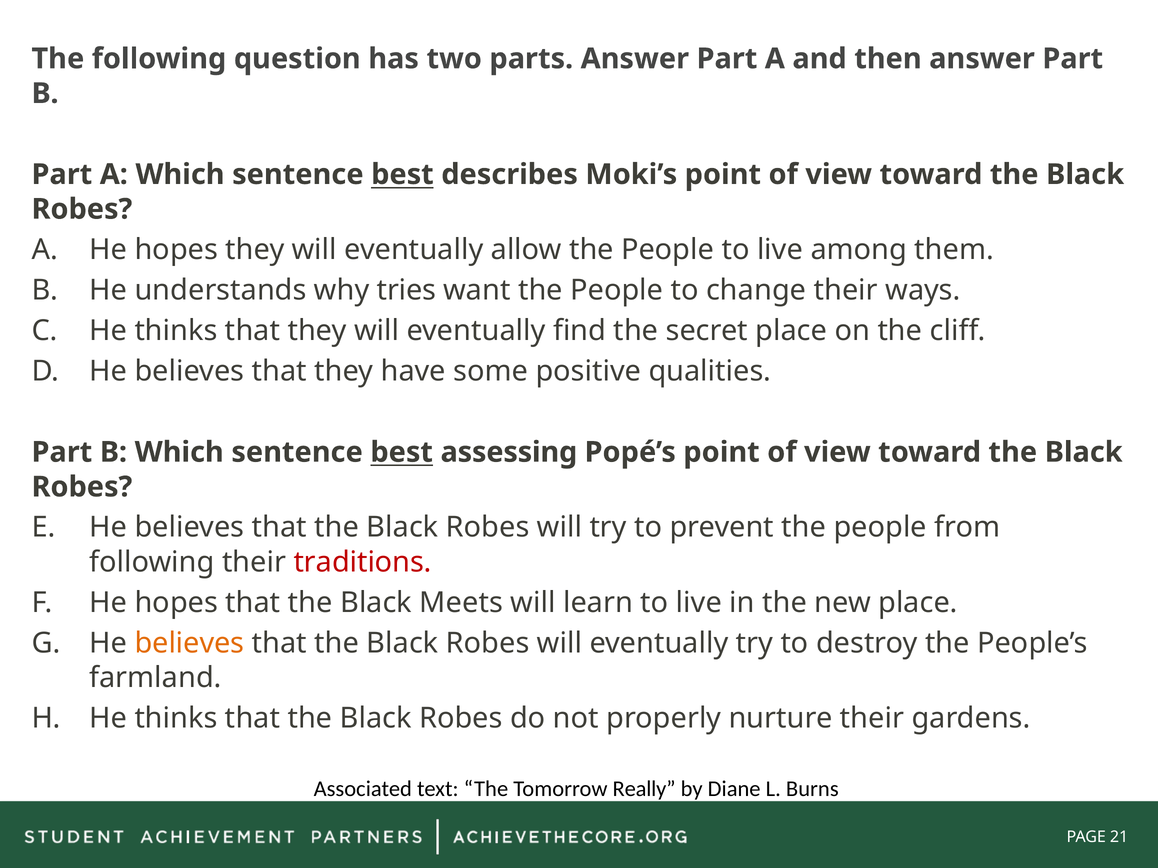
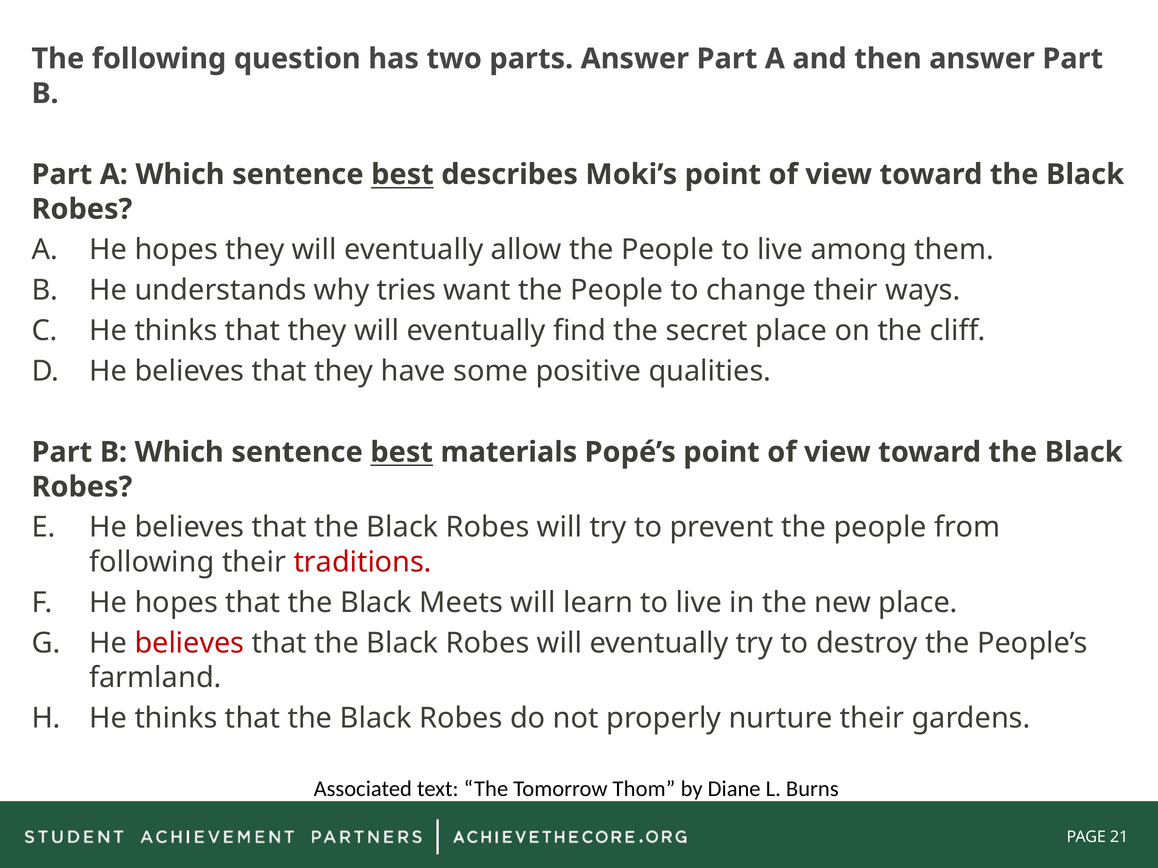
assessing: assessing -> materials (509, 452)
believes colour: orange -> red (189, 644)
Really: Really -> Thom (644, 789)
